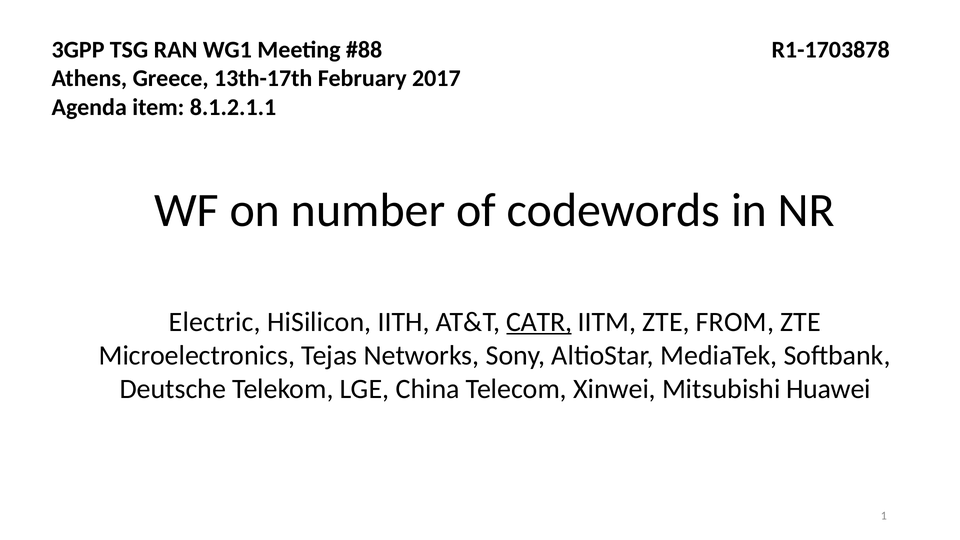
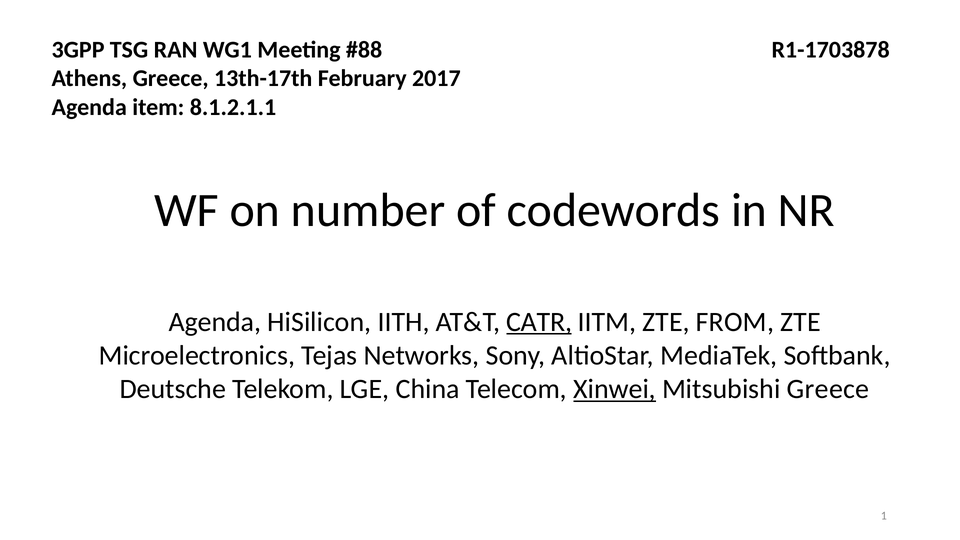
Electric: Electric -> Agenda (215, 322)
Xinwei underline: none -> present (615, 389)
Mitsubishi Huawei: Huawei -> Greece (828, 389)
